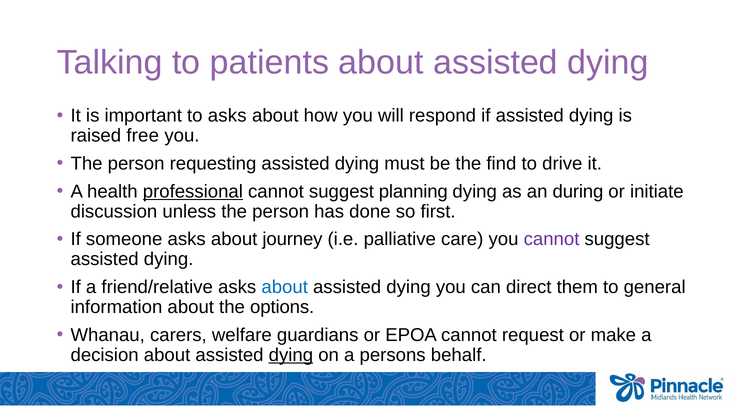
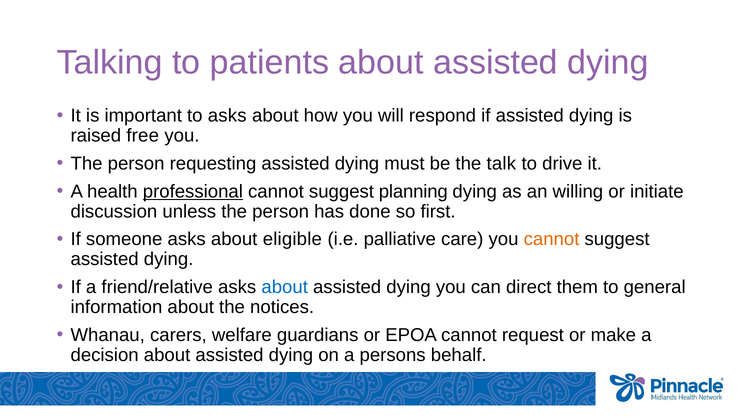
find: find -> talk (501, 164)
during: during -> willing (578, 191)
journey: journey -> eligible (292, 239)
cannot colour: purple -> orange (552, 239)
options: options -> notices (282, 307)
dying underline: present -> none (291, 355)
